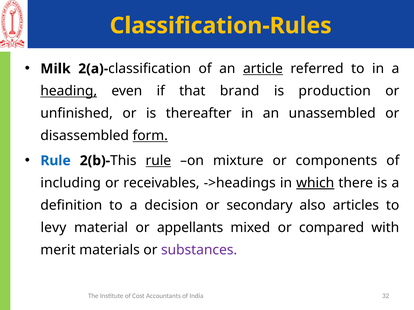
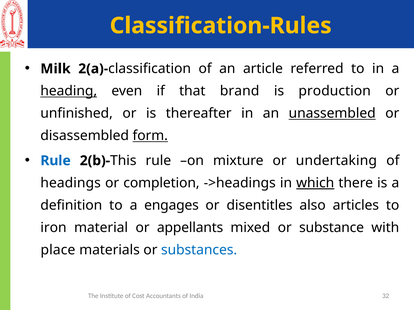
article underline: present -> none (263, 69)
unassembled underline: none -> present (332, 114)
rule underline: present -> none (158, 161)
components: components -> undertaking (336, 161)
including: including -> headings (71, 183)
receivables: receivables -> completion (161, 183)
decision: decision -> engages (172, 206)
secondary: secondary -> disentitles (260, 206)
levy: levy -> iron (53, 228)
compared: compared -> substance (332, 228)
merit: merit -> place (58, 250)
substances colour: purple -> blue (199, 250)
